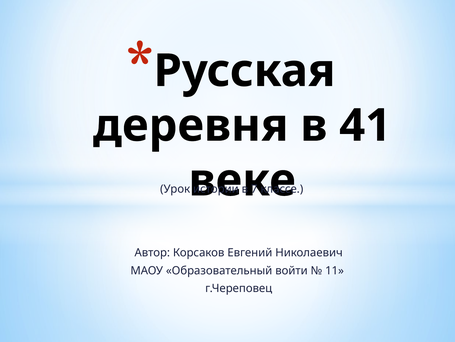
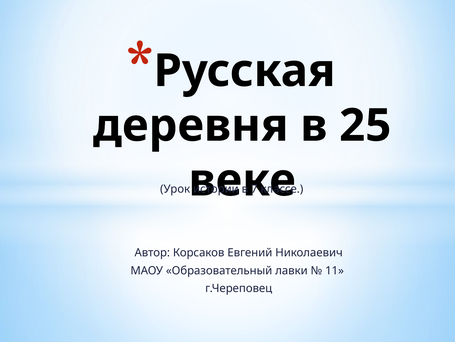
41: 41 -> 25 (365, 125)
войти: войти -> лавки (291, 270)
